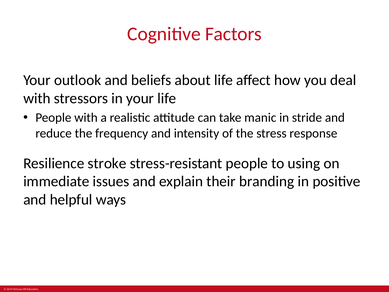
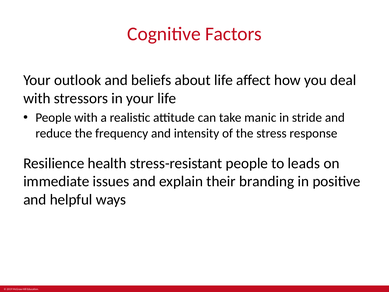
stroke: stroke -> health (107, 163)
using: using -> leads (304, 163)
